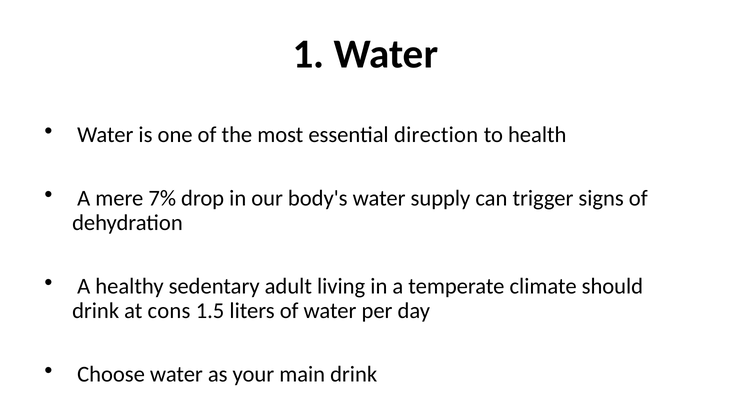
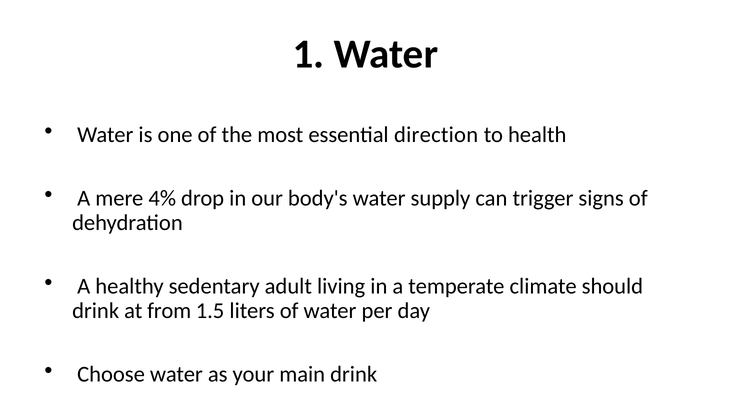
7%: 7% -> 4% (162, 198)
cons: cons -> from (169, 310)
